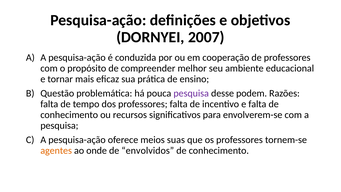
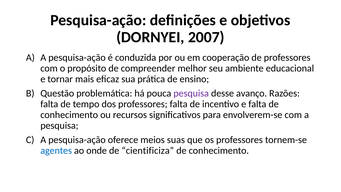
podem: podem -> avanço (252, 93)
agentes colour: orange -> blue (56, 151)
envolvidos: envolvidos -> cientificiza (148, 151)
